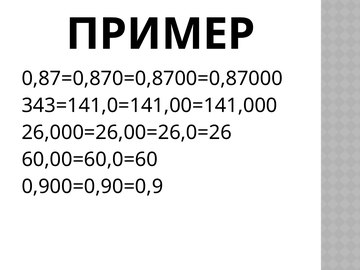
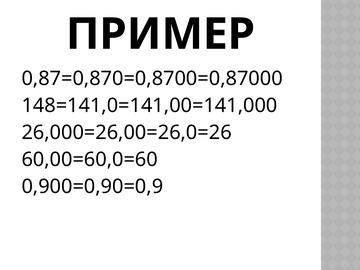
343=141,0=141,00=141,000: 343=141,0=141,00=141,000 -> 148=141,0=141,00=141,000 (149, 106)
